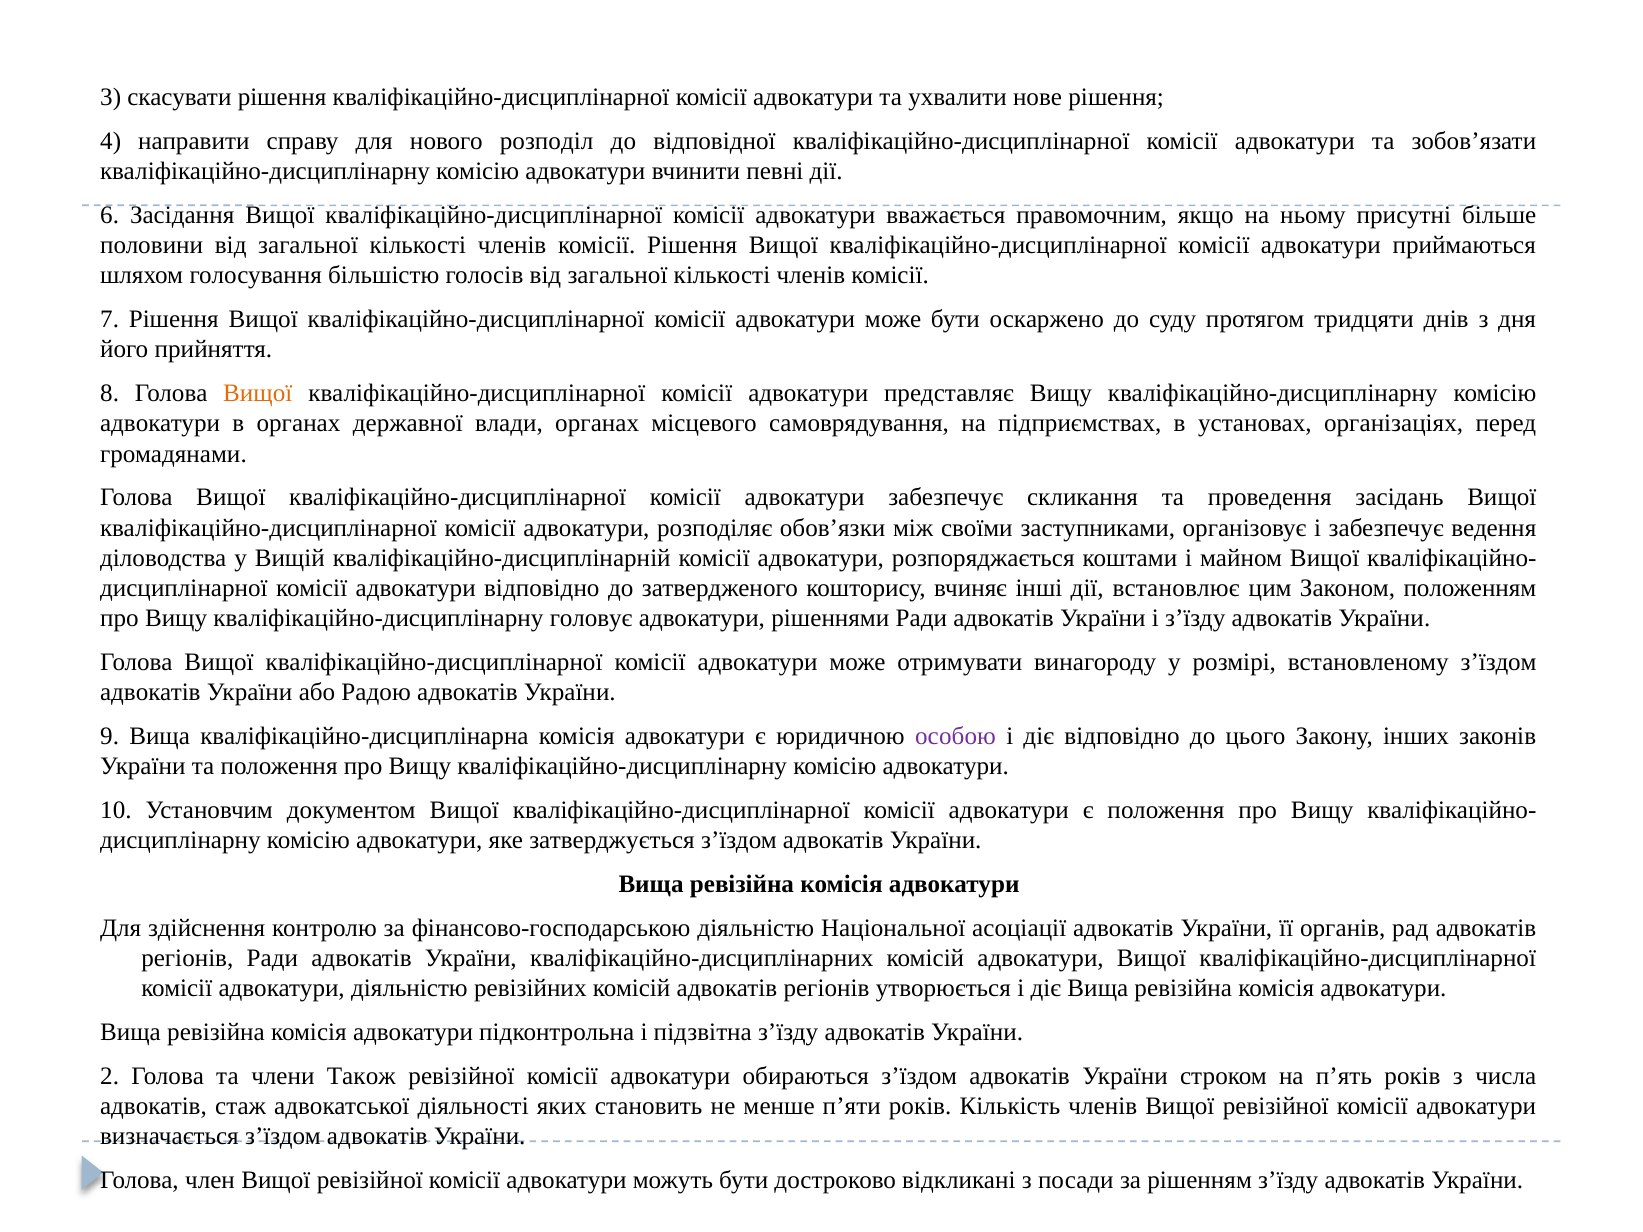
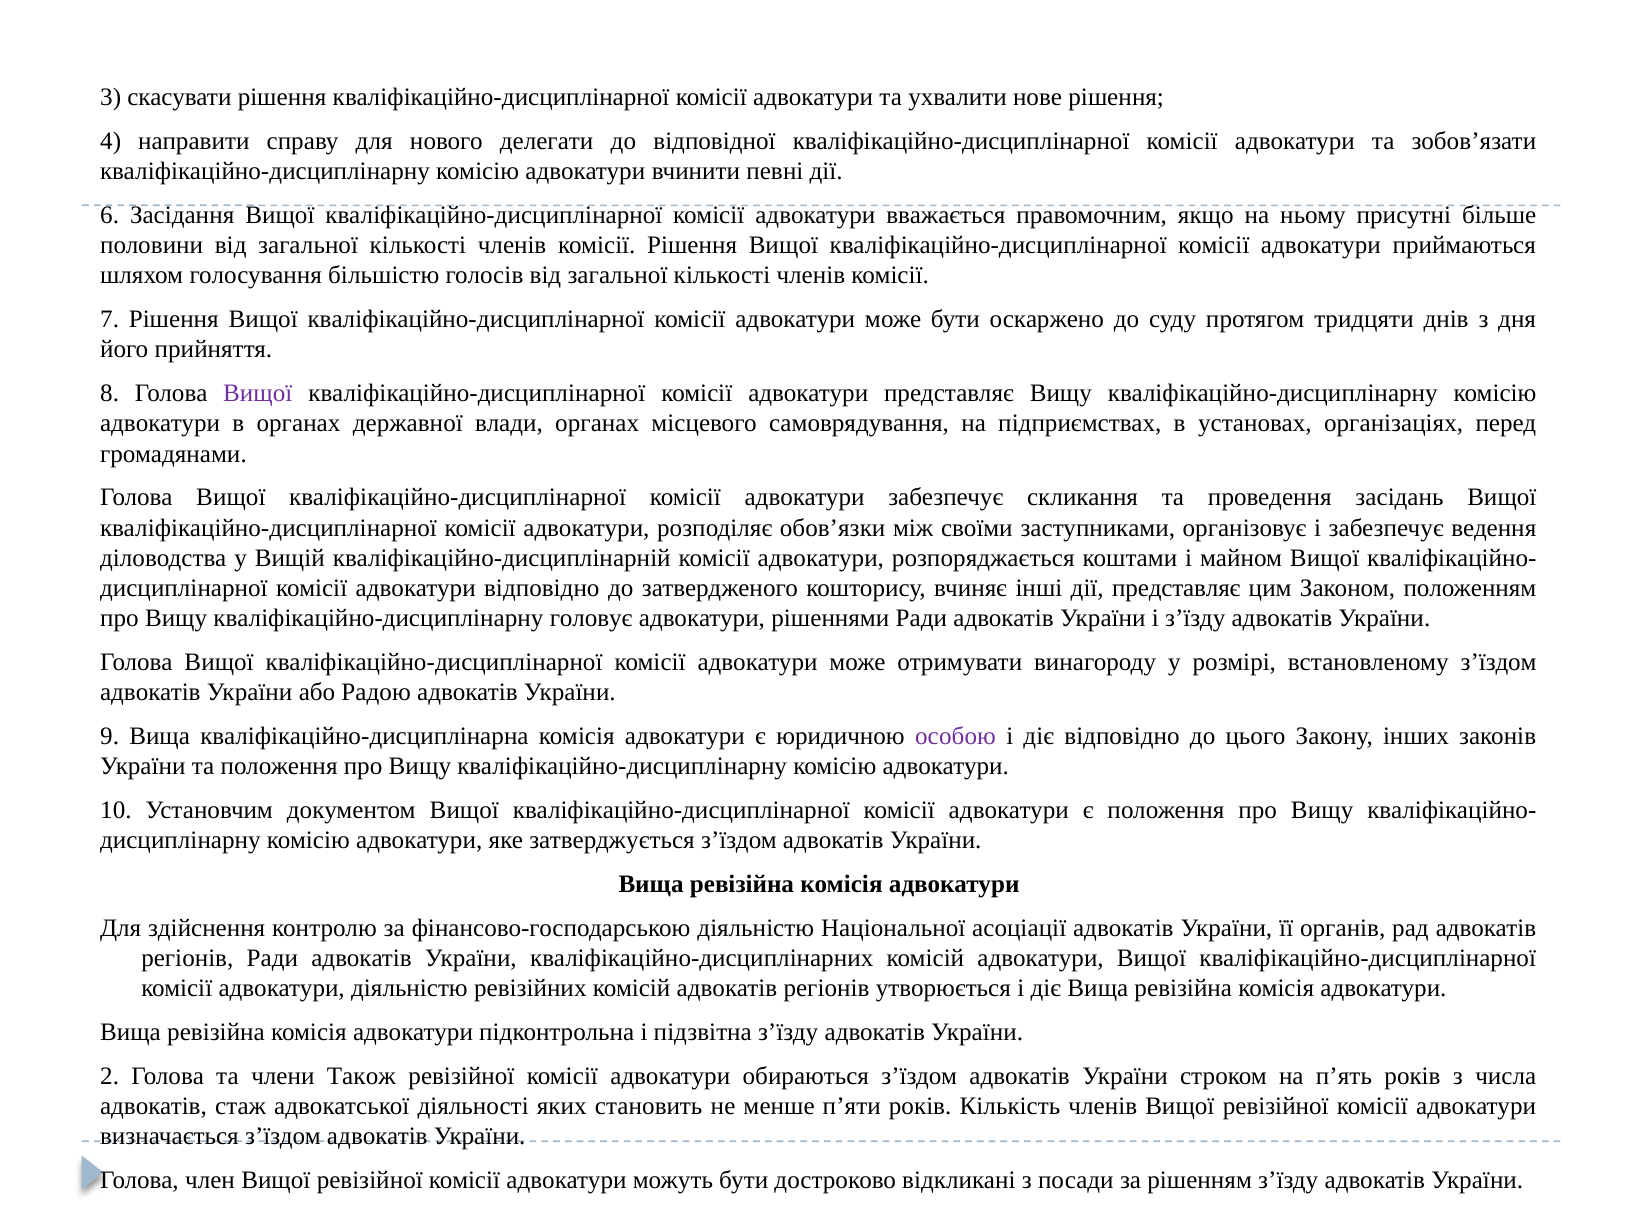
розподіл: розподіл -> делегати (547, 141)
Вищої colour: orange -> purple (258, 394)
дії встановлює: встановлює -> представляє (1176, 588)
